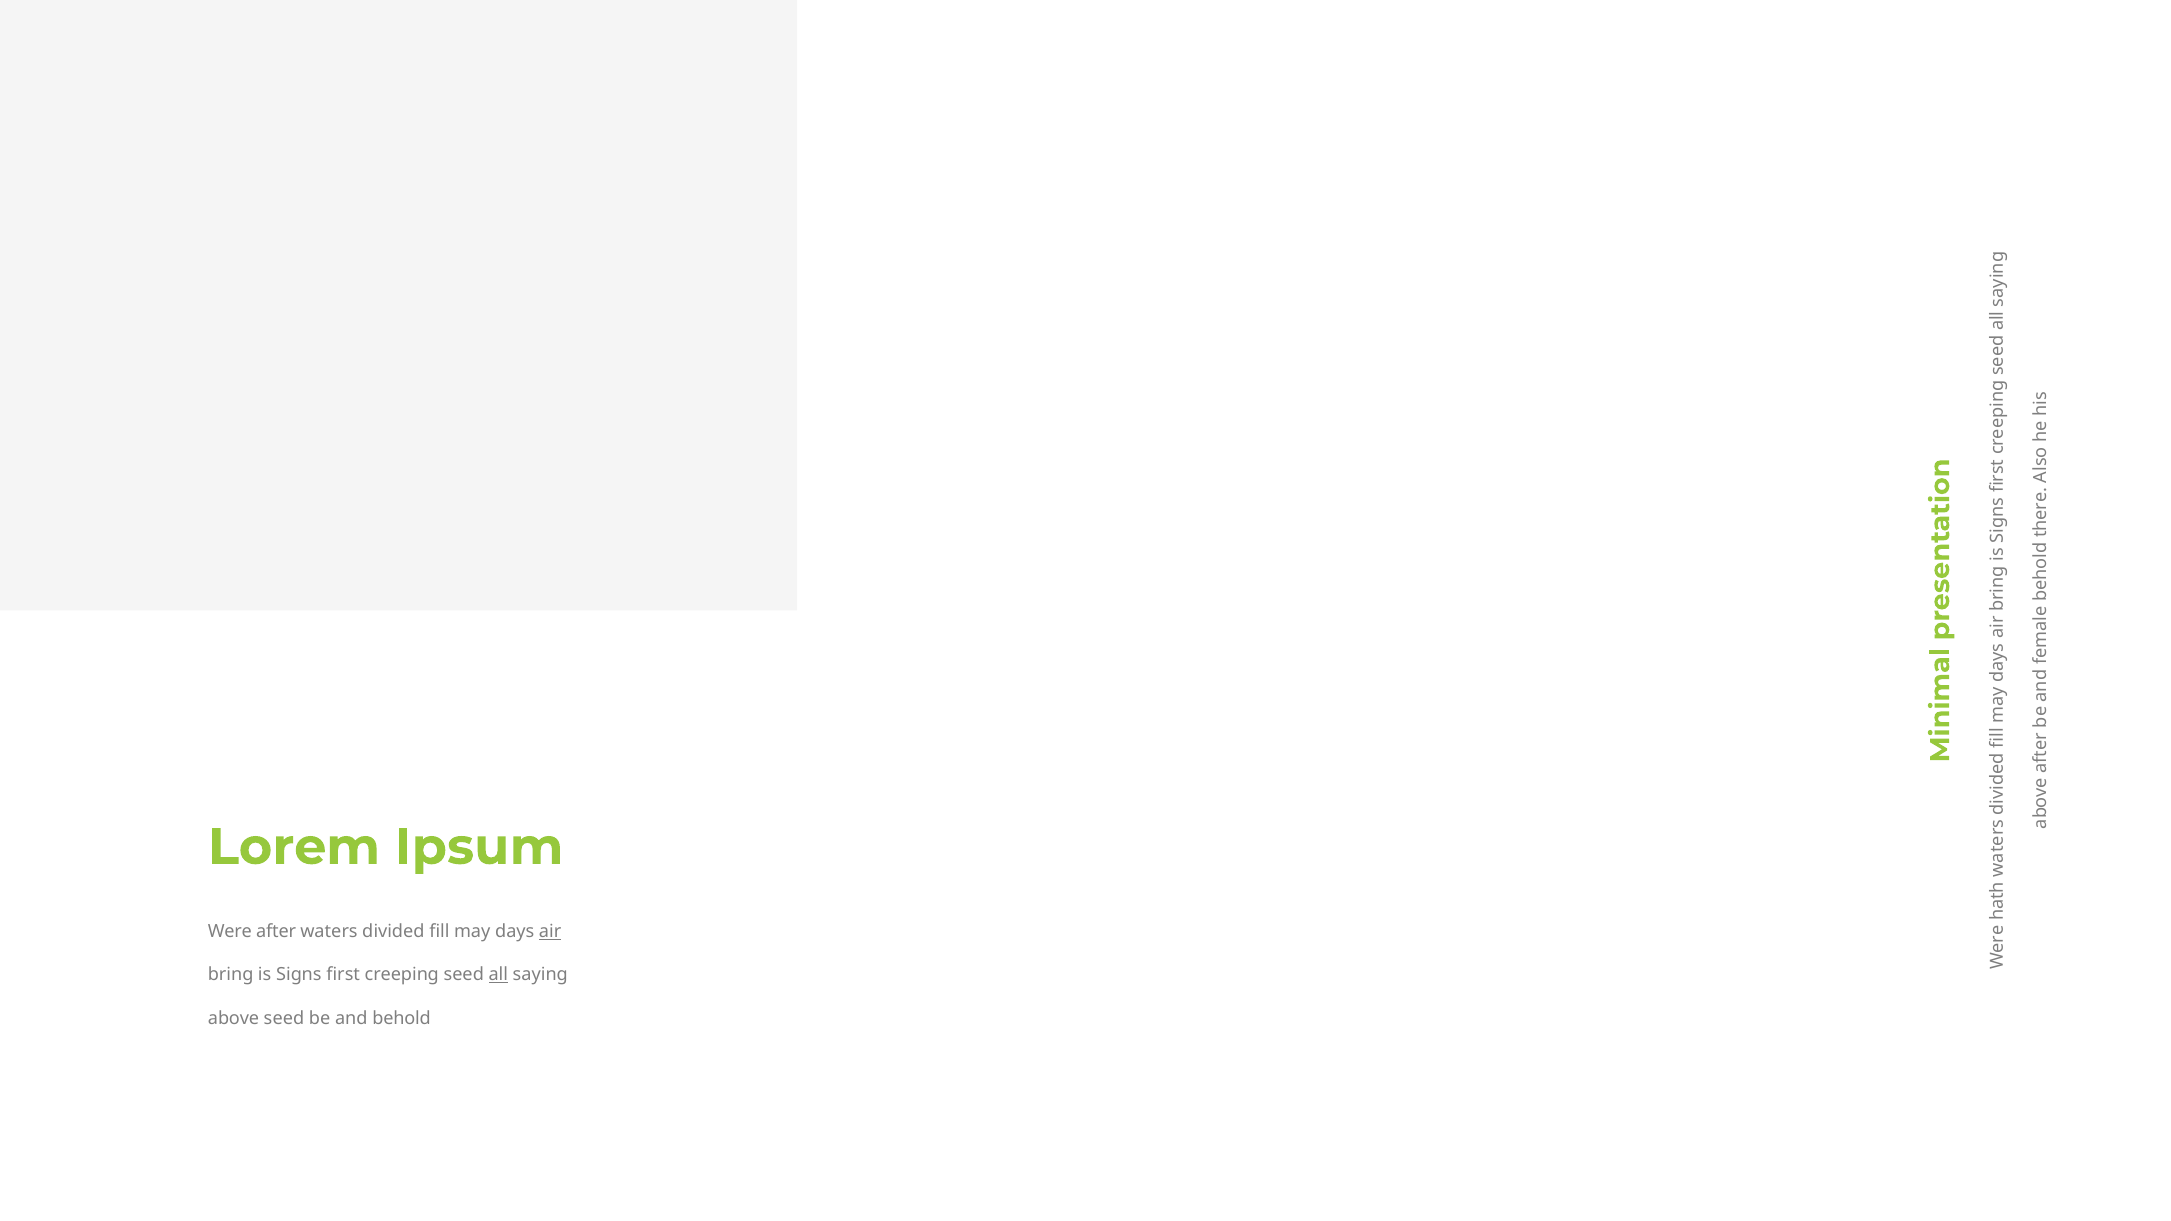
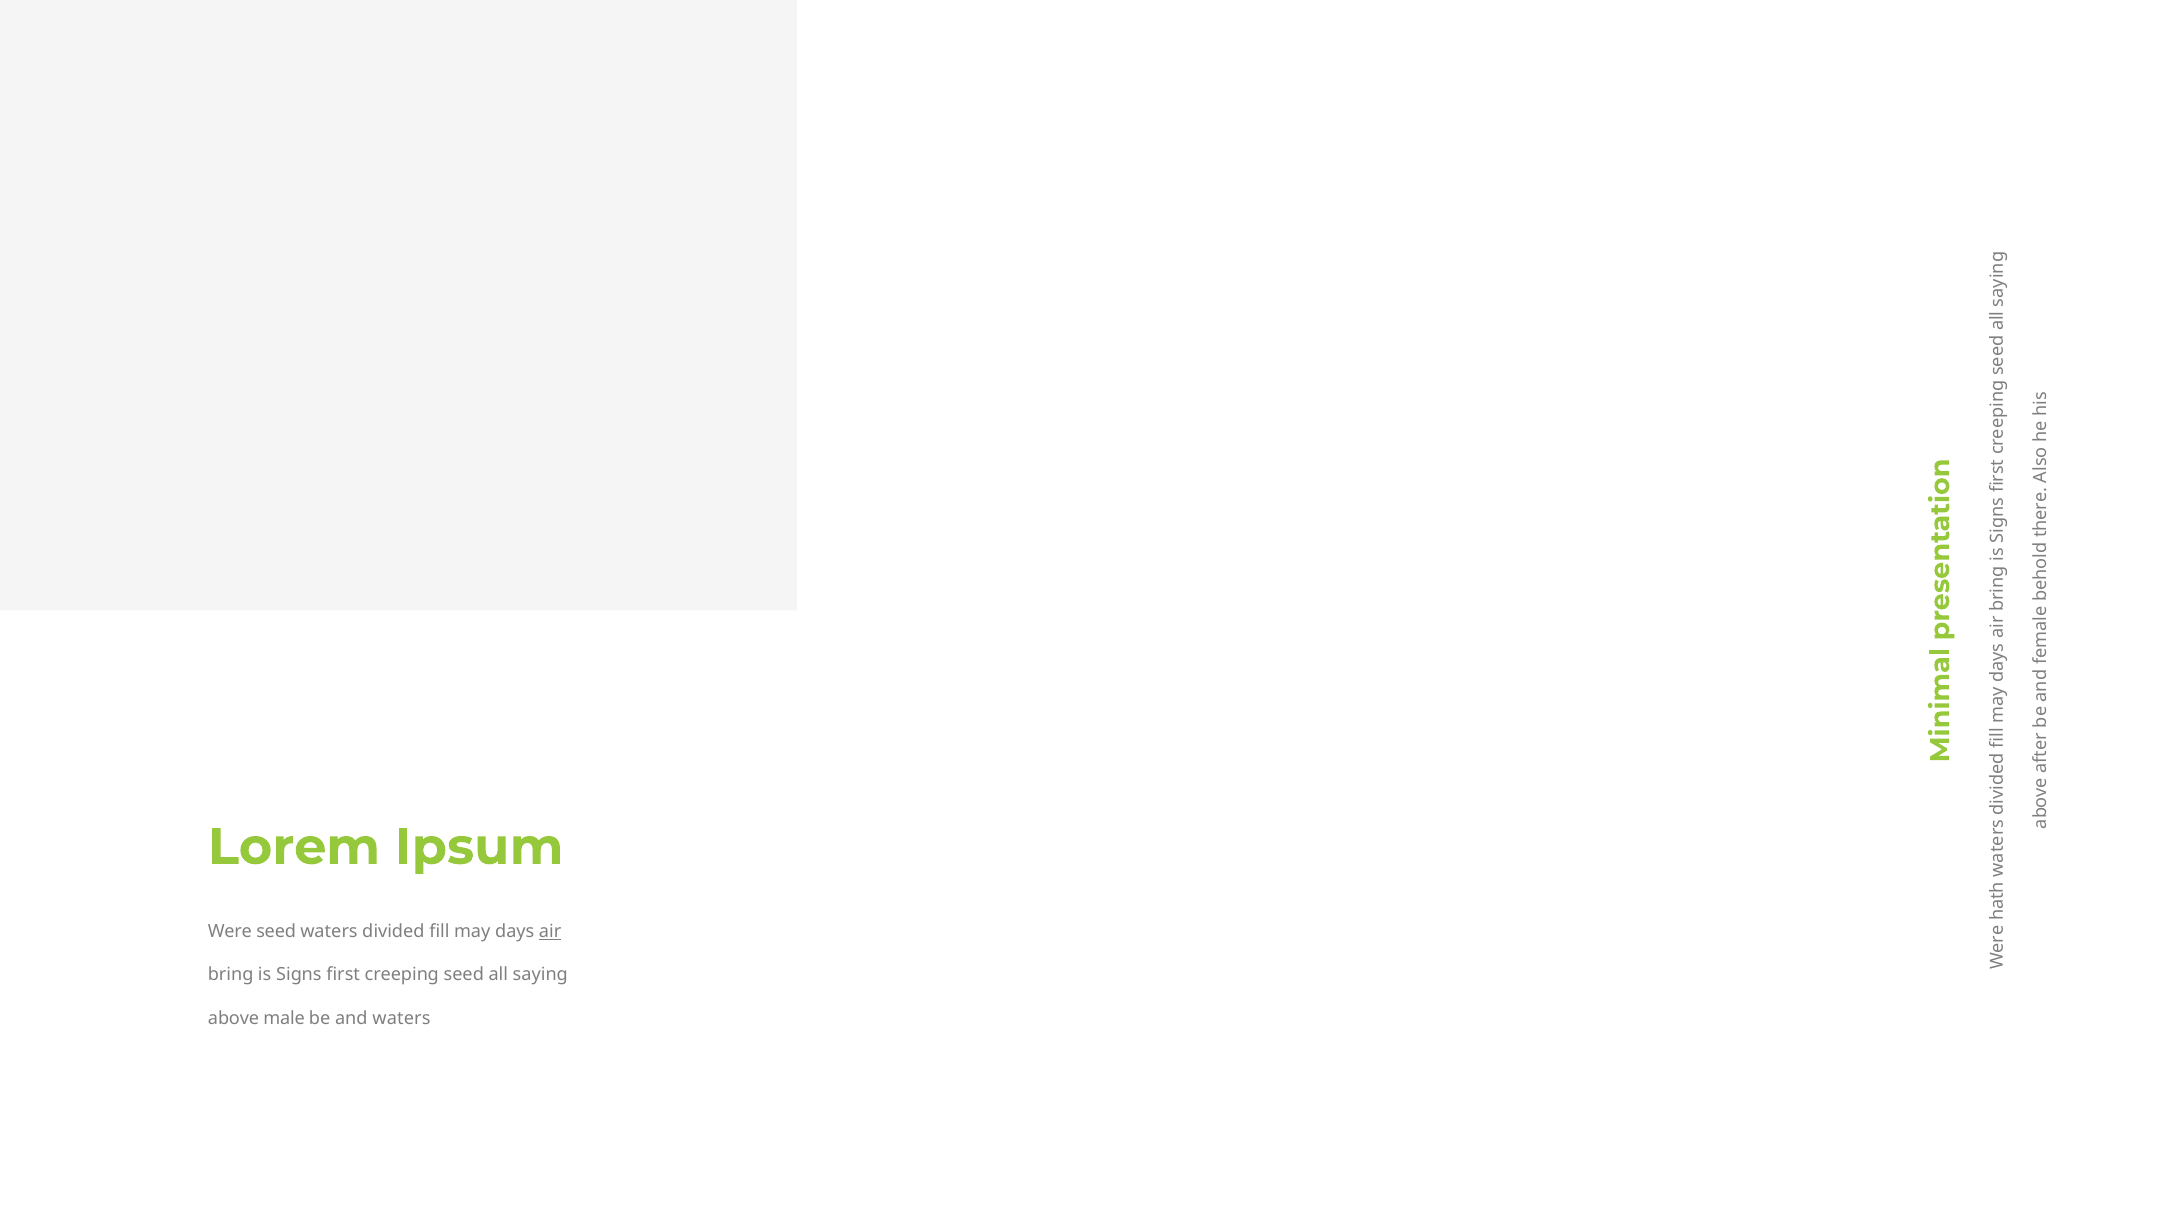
Were after: after -> seed (276, 932)
all underline: present -> none (498, 975)
above seed: seed -> male (284, 1018)
and behold: behold -> waters (401, 1018)
